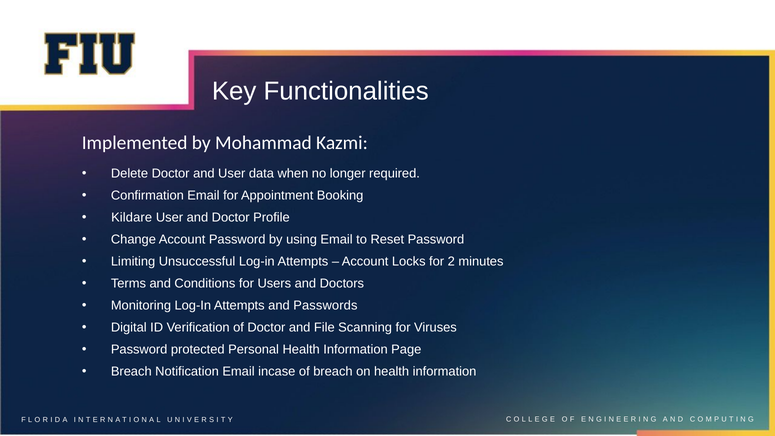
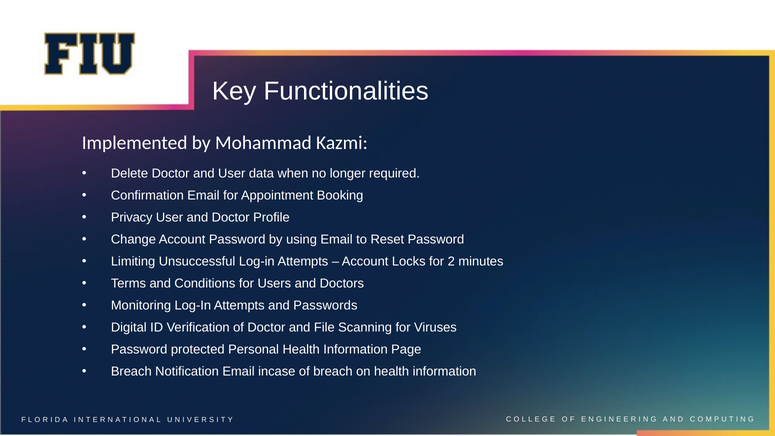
Kildare: Kildare -> Privacy (132, 218)
